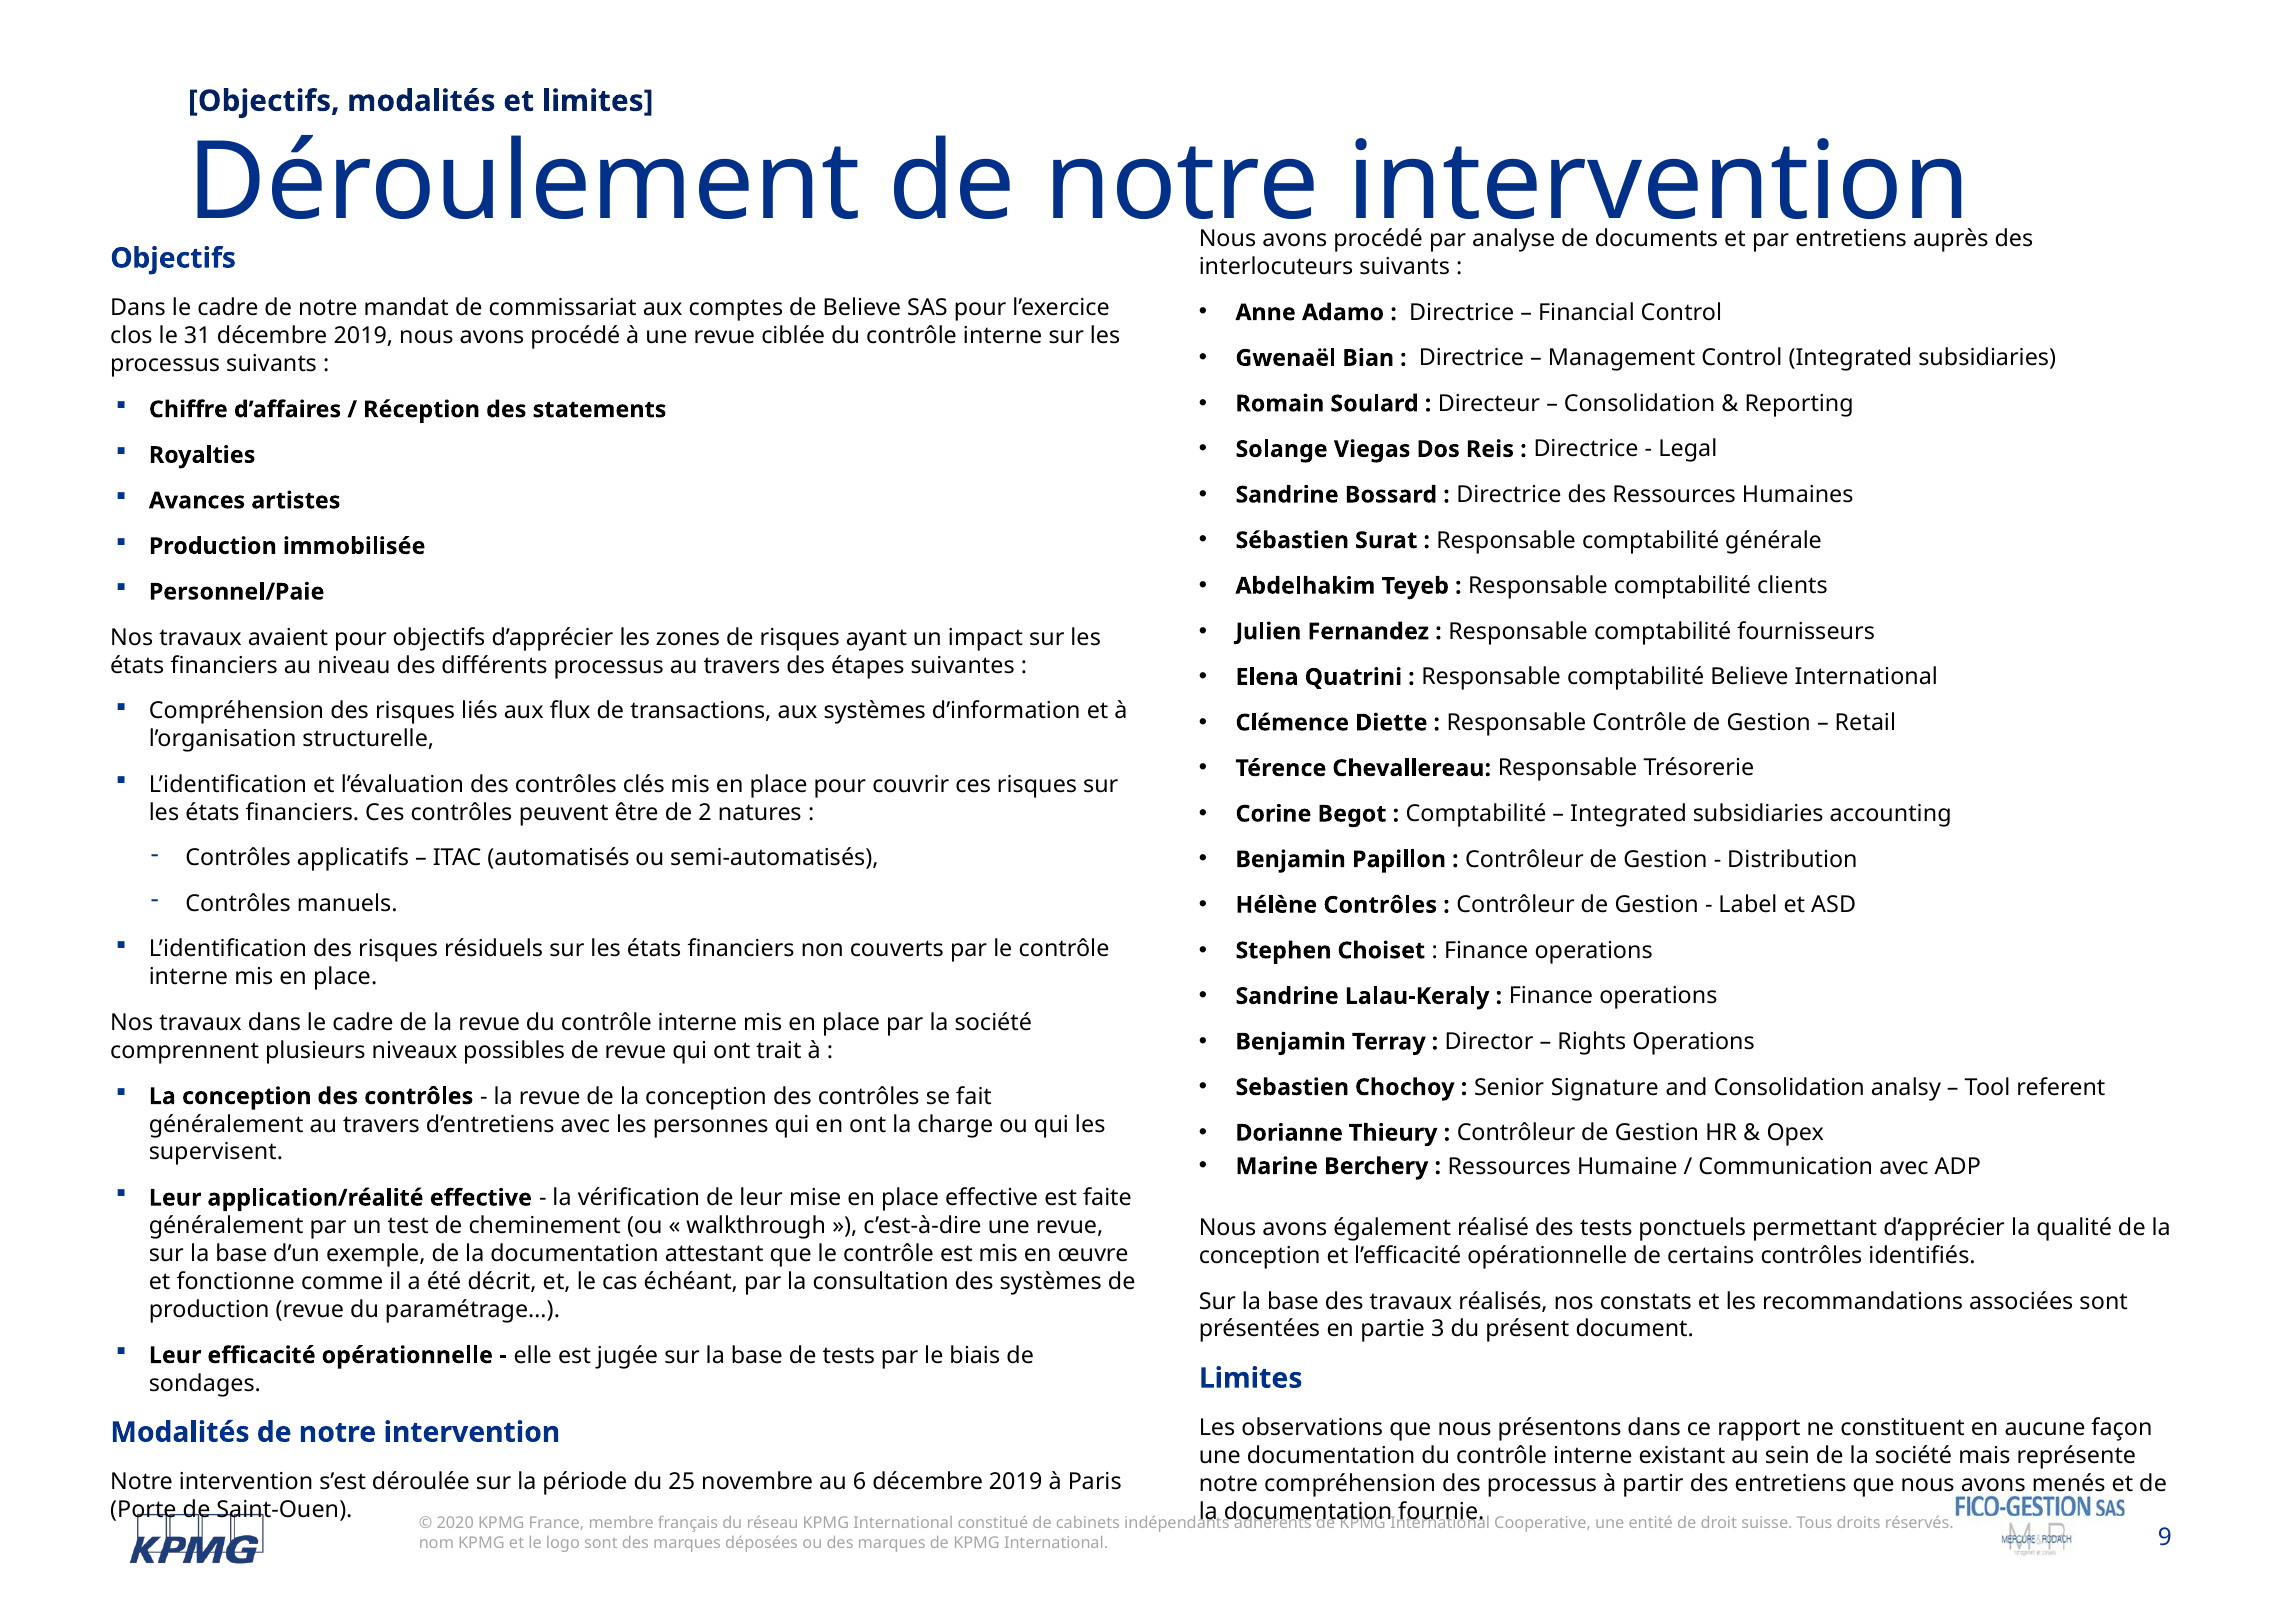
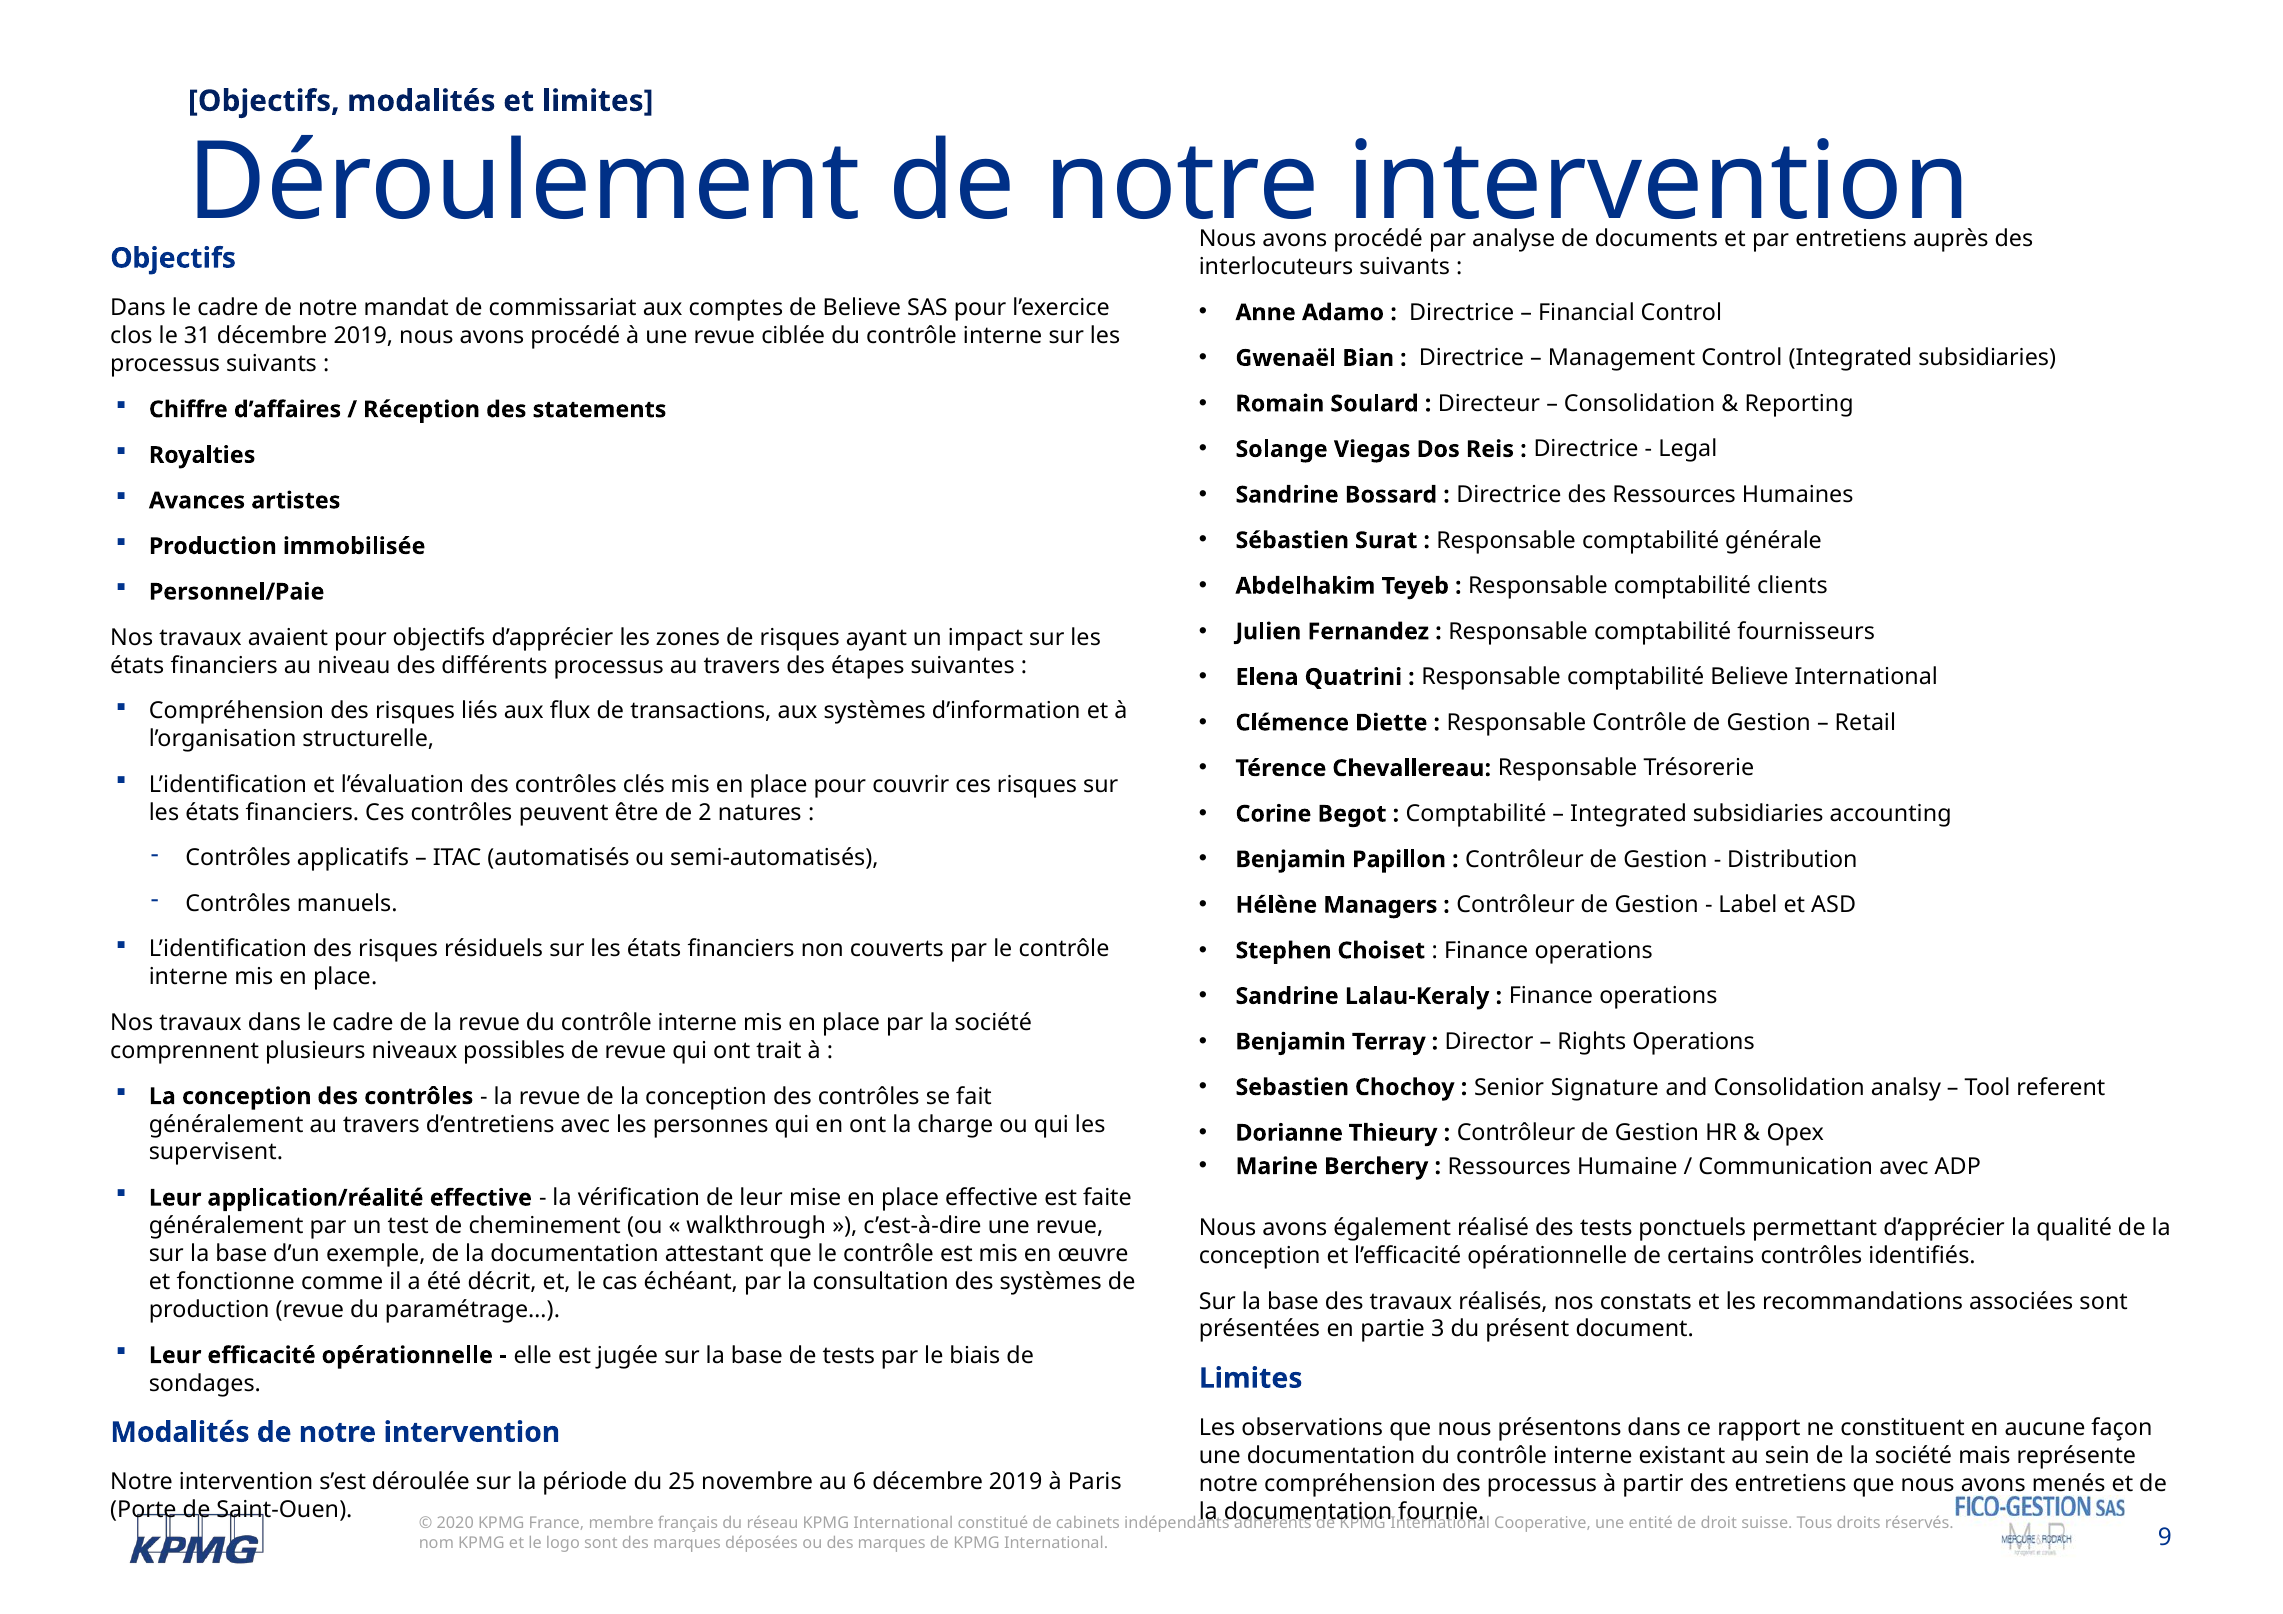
Hélène Contrôles: Contrôles -> Managers (1380, 905)
